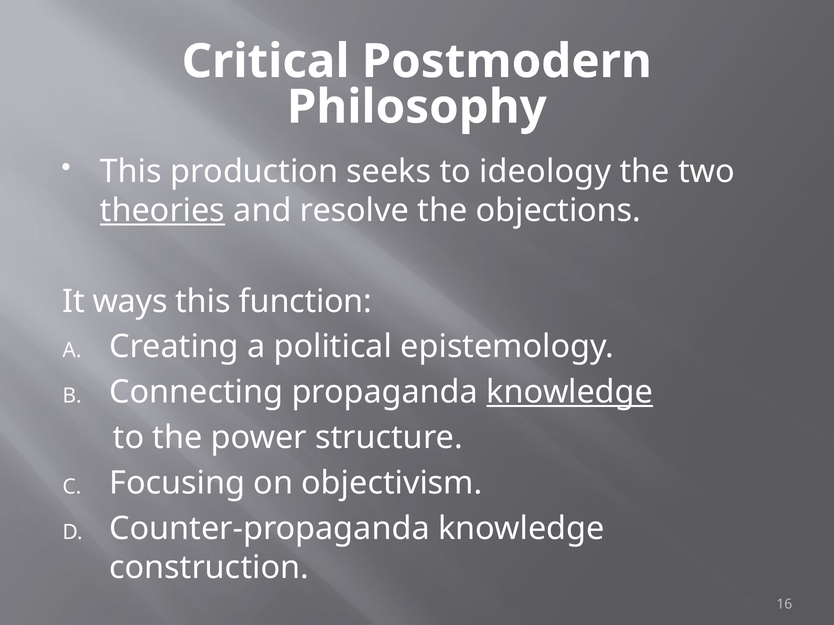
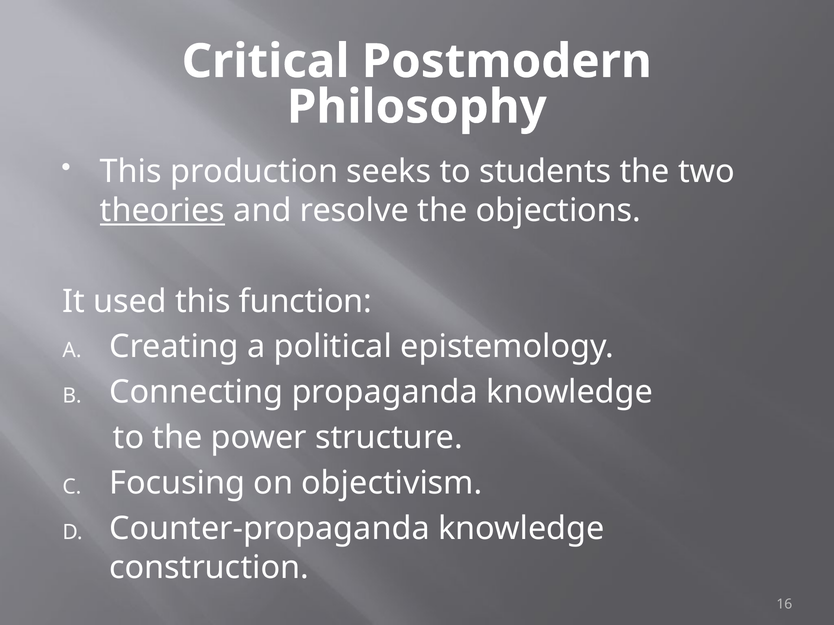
ideology: ideology -> students (545, 172)
ways: ways -> used (130, 302)
knowledge underline: present -> none (570, 393)
